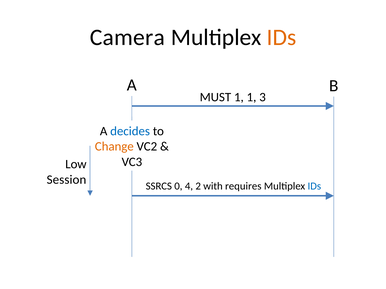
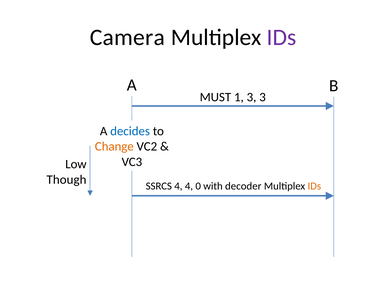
IDs colour: orange -> purple (282, 37)
1 1: 1 -> 3 (252, 97)
Session: Session -> Though (66, 180)
SSRCS 0: 0 -> 4 (178, 186)
2: 2 -> 0 (198, 186)
requires: requires -> decoder (243, 186)
IDs colour: blue -> orange (314, 186)
